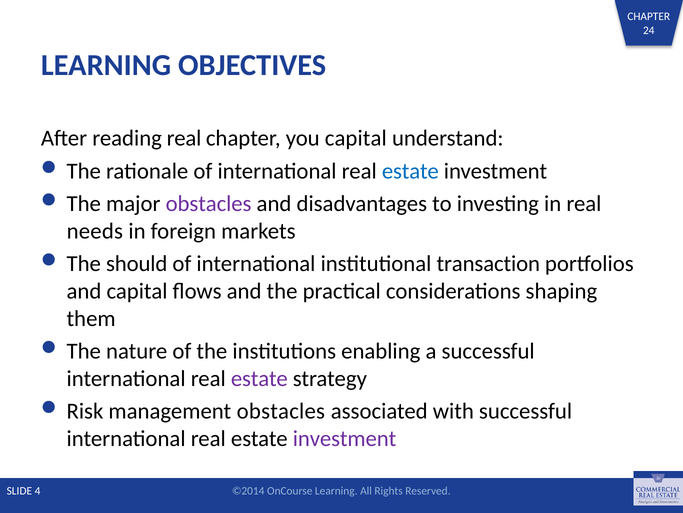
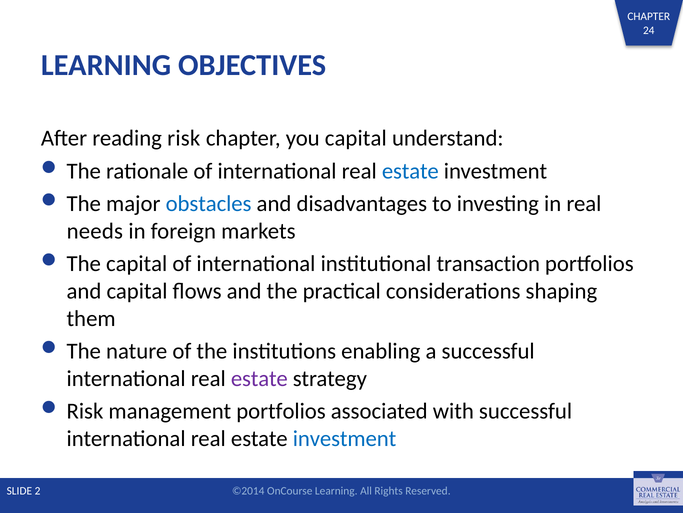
reading real: real -> risk (184, 138)
obstacles colour: purple -> blue (209, 203)
should: should -> capital (137, 263)
management obstacles: obstacles -> portfolios (281, 411)
investment colour: purple -> blue (345, 438)
4: 4 -> 2 (38, 490)
